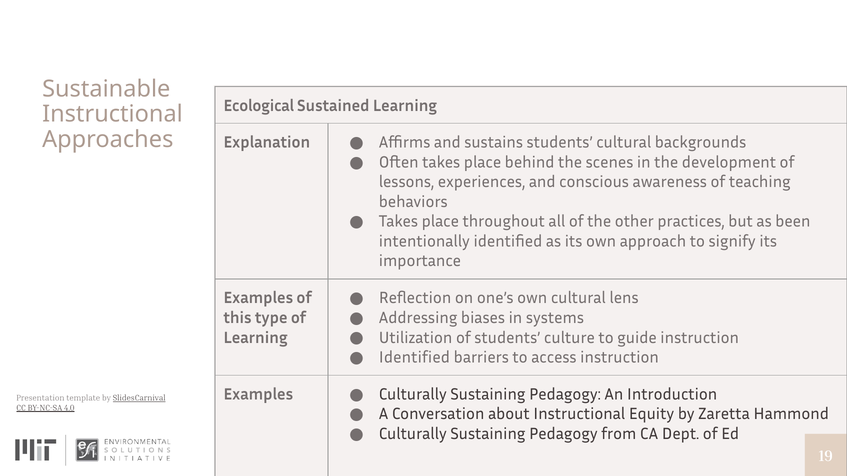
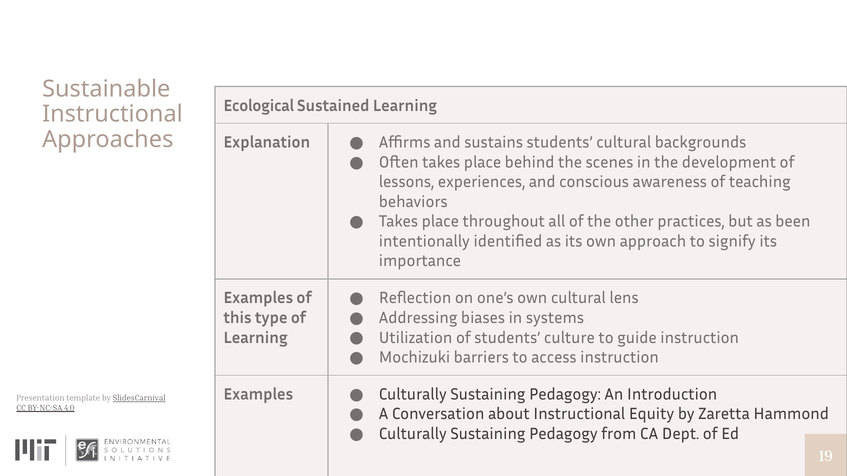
Identified: Identified -> Mochizuki (415, 358)
